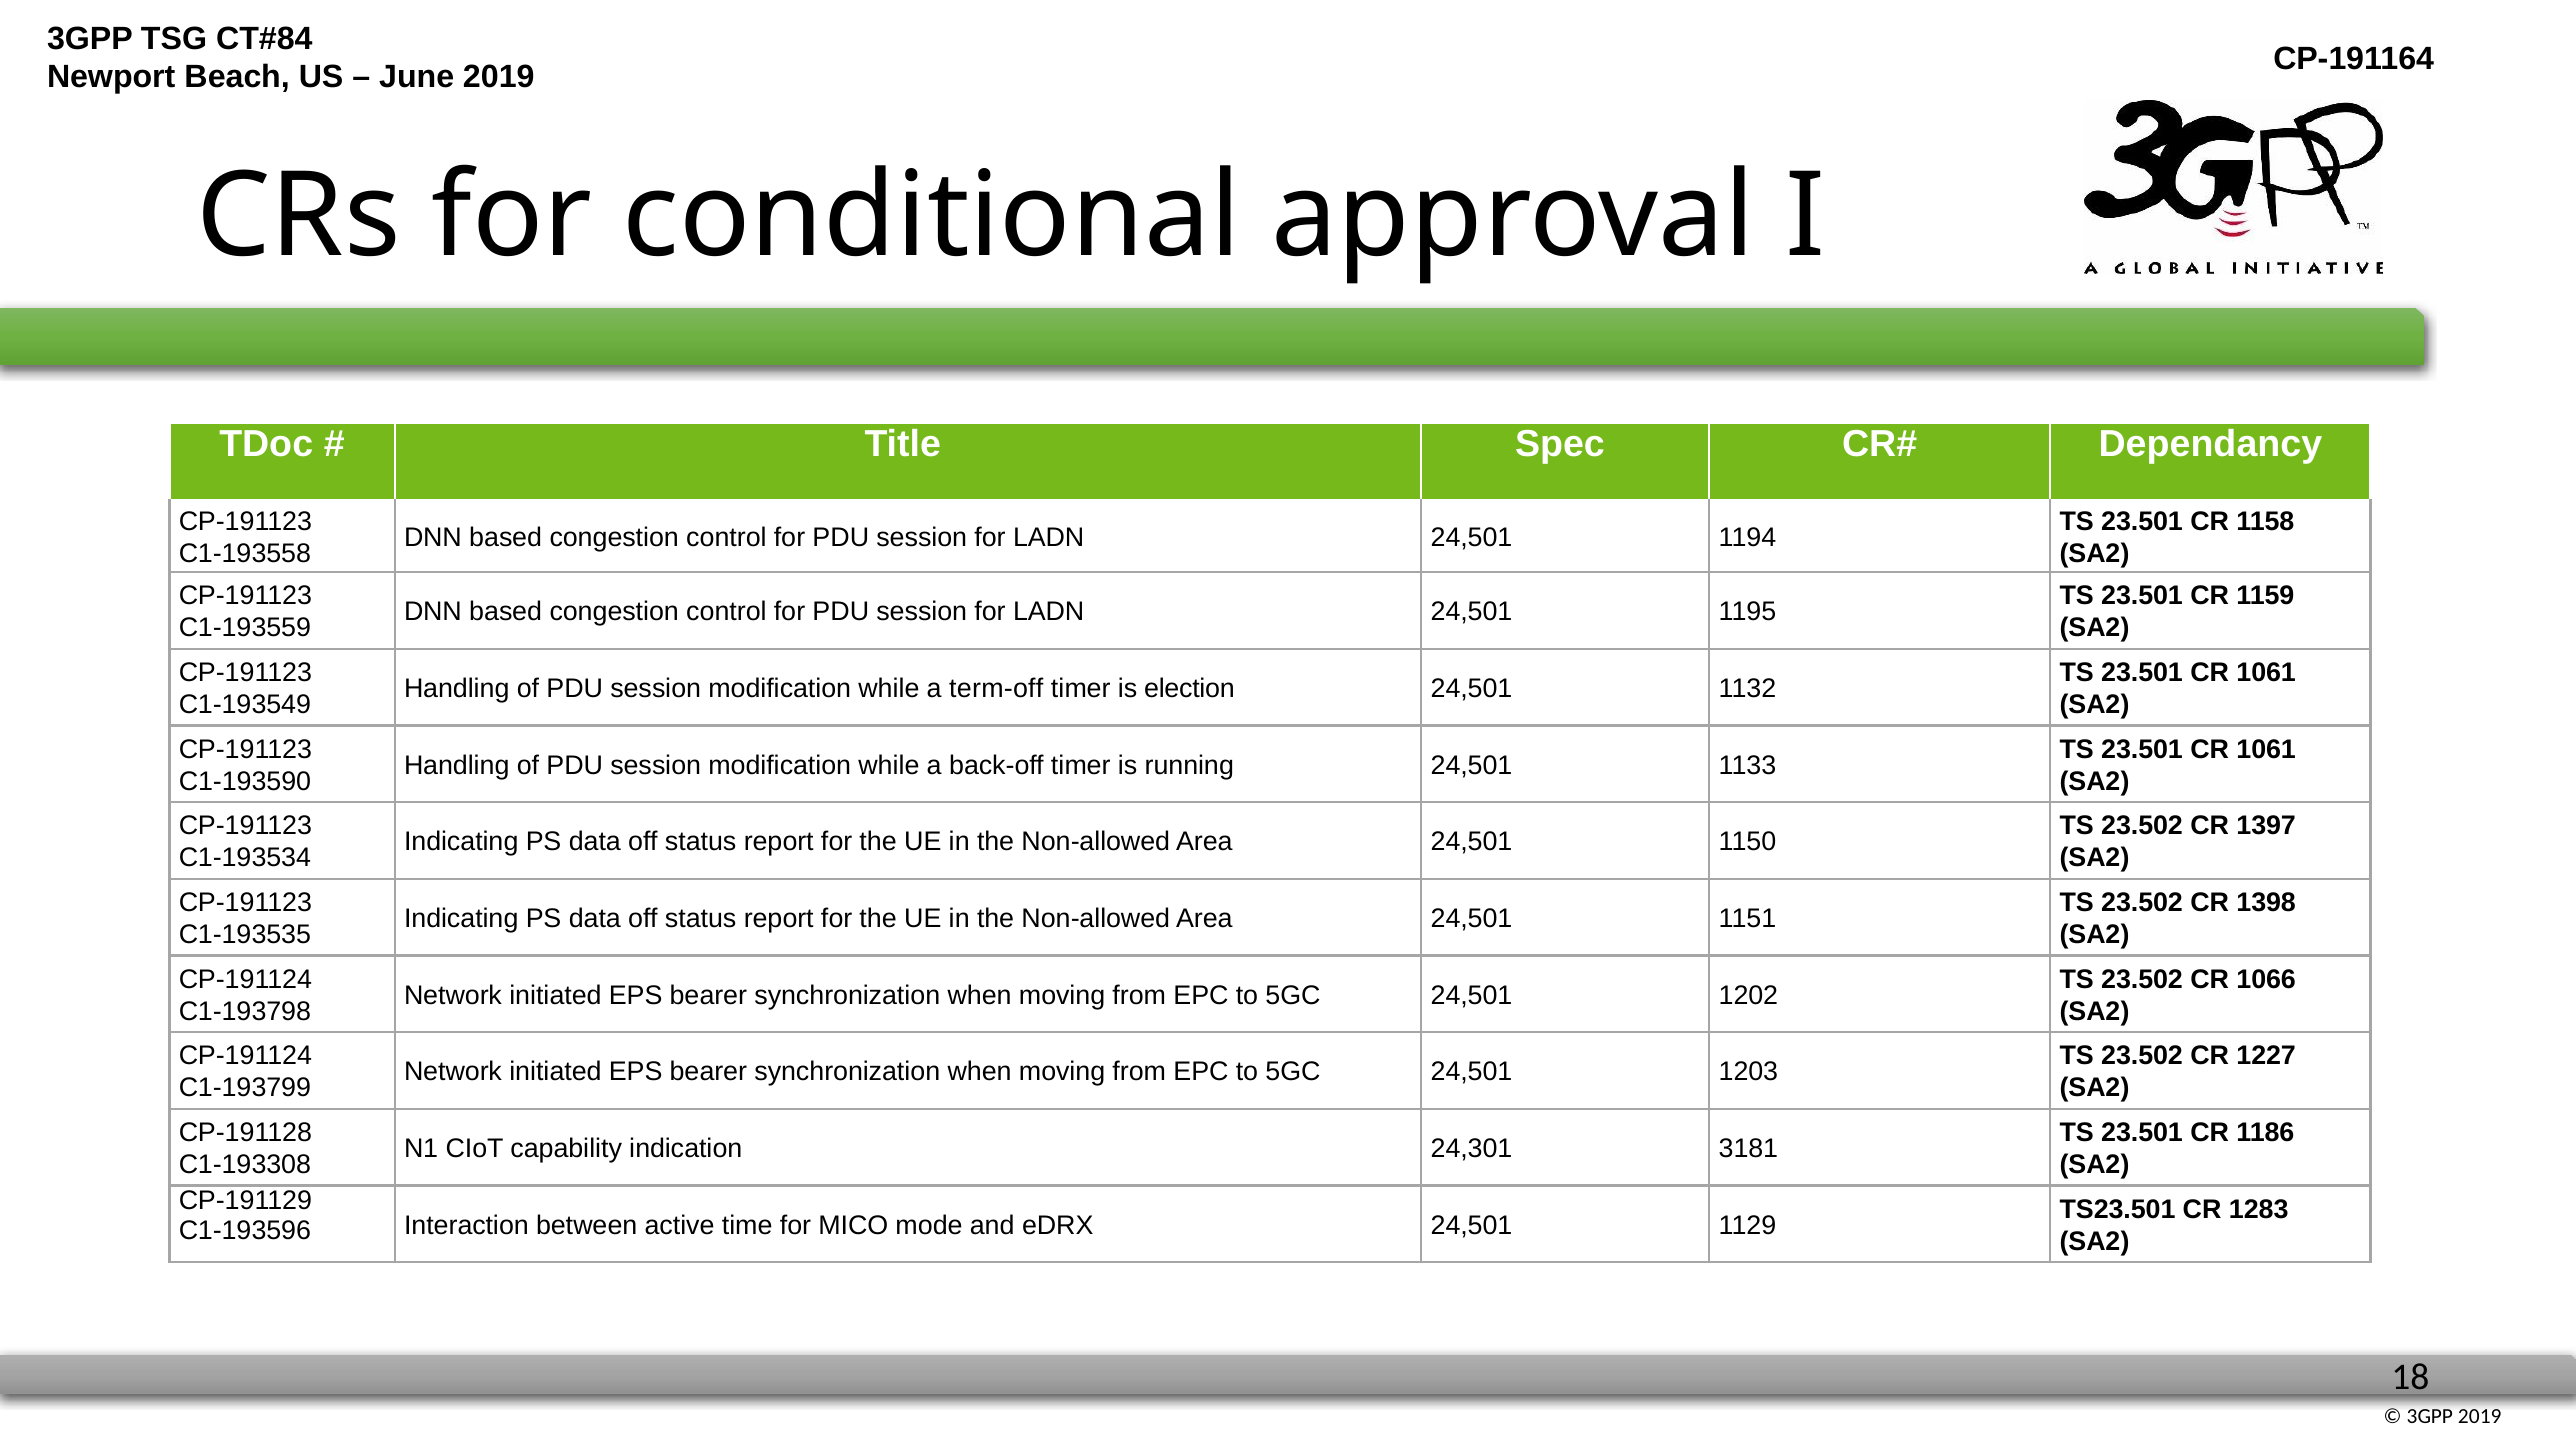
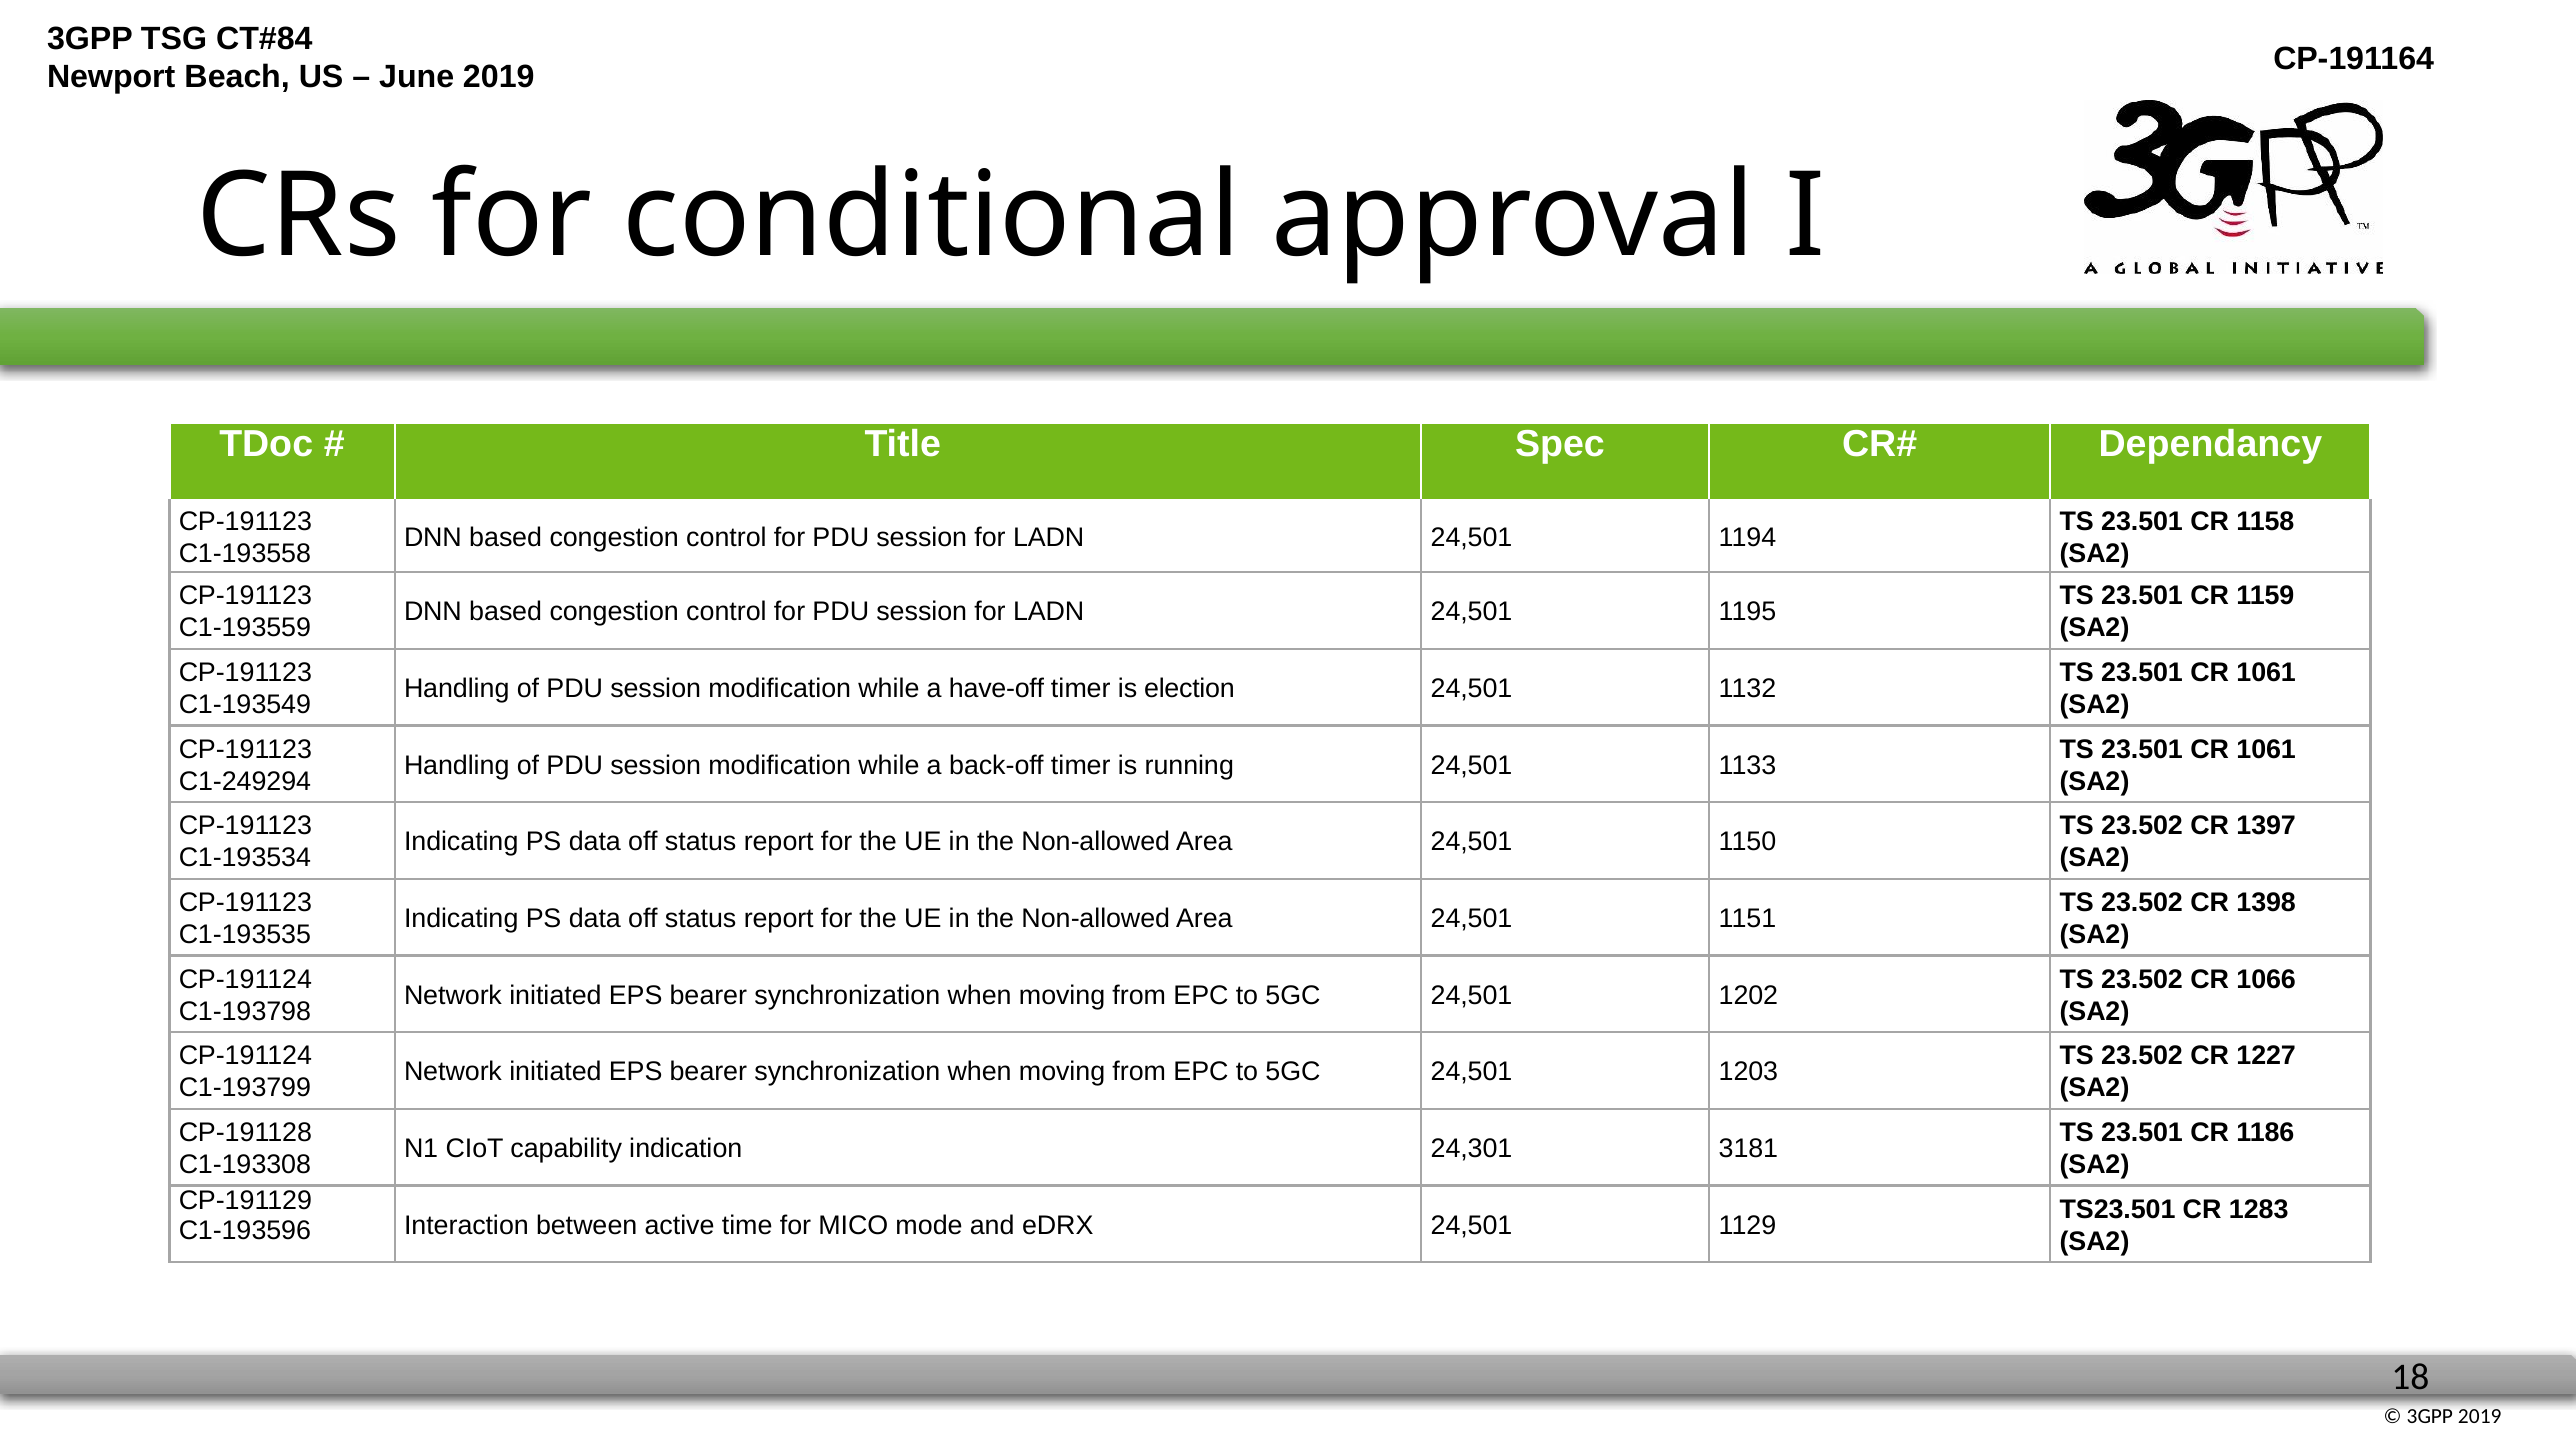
term-off: term-off -> have-off (997, 689)
C1-193590: C1-193590 -> C1-249294 (245, 781)
